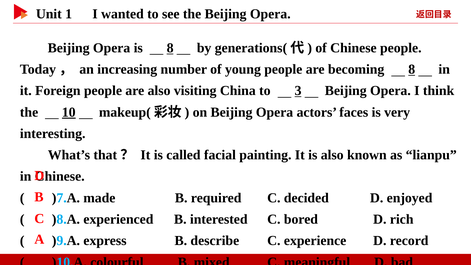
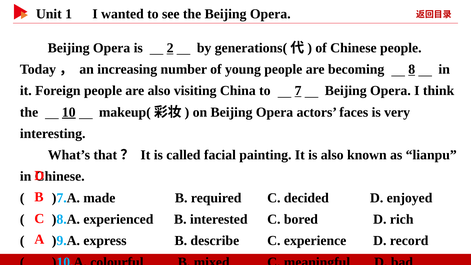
is 8: 8 -> 2 (170, 48)
3: 3 -> 7 (298, 91)
